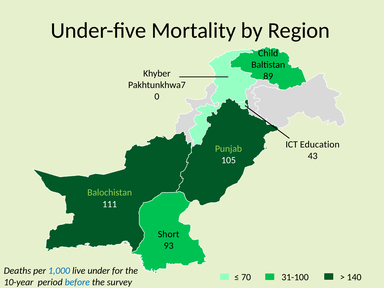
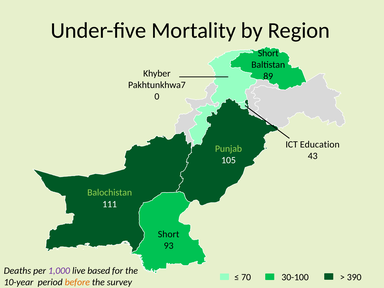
Child: Child -> Short (268, 53)
1,000 colour: blue -> purple (59, 271)
under: under -> based (99, 271)
31-100: 31-100 -> 30-100 (295, 277)
140: 140 -> 390 (354, 277)
before colour: blue -> orange (77, 282)
